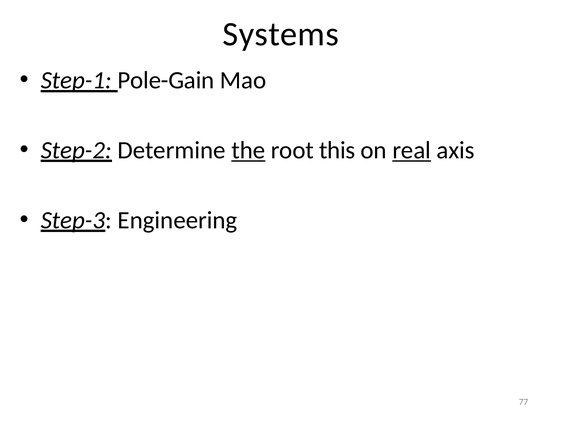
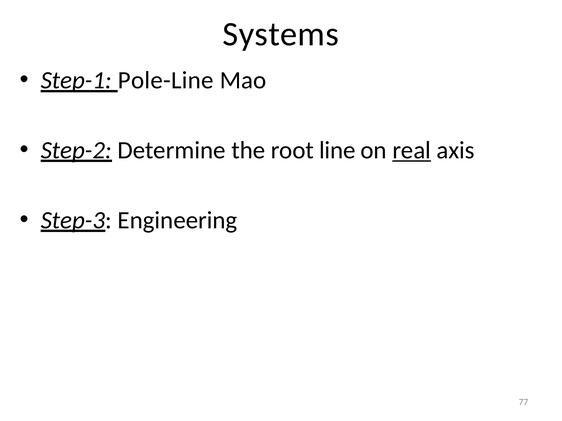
Pole-Gain: Pole-Gain -> Pole-Line (166, 80)
the underline: present -> none (248, 150)
this: this -> line (337, 150)
